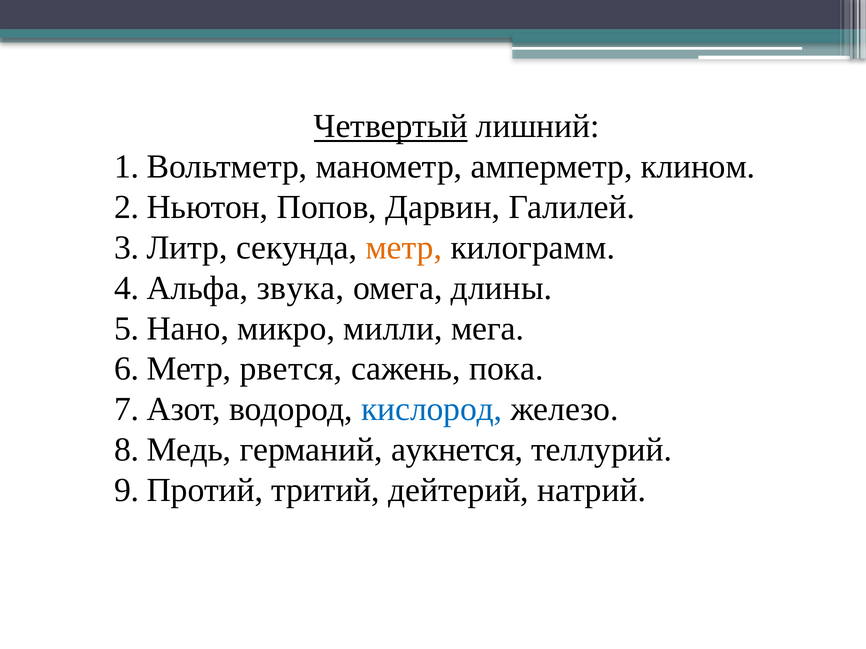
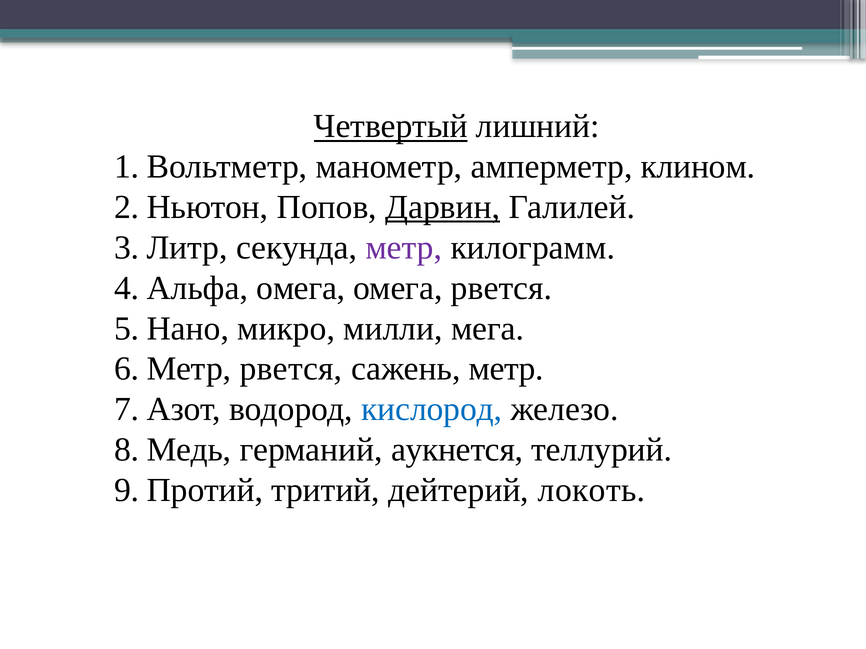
Дарвин underline: none -> present (443, 207)
метр colour: orange -> purple (404, 248)
звука: звука -> омега (301, 288)
омега длины: длины -> рвется (501, 288)
сажень пока: пока -> метр (506, 369)
натрий: натрий -> локоть (592, 490)
